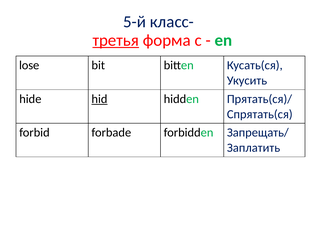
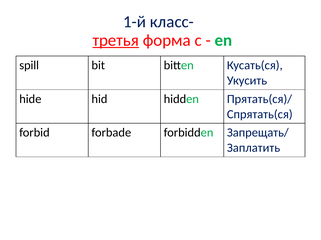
5-й: 5-й -> 1-й (135, 22)
lose: lose -> spill (29, 66)
hid underline: present -> none (99, 99)
